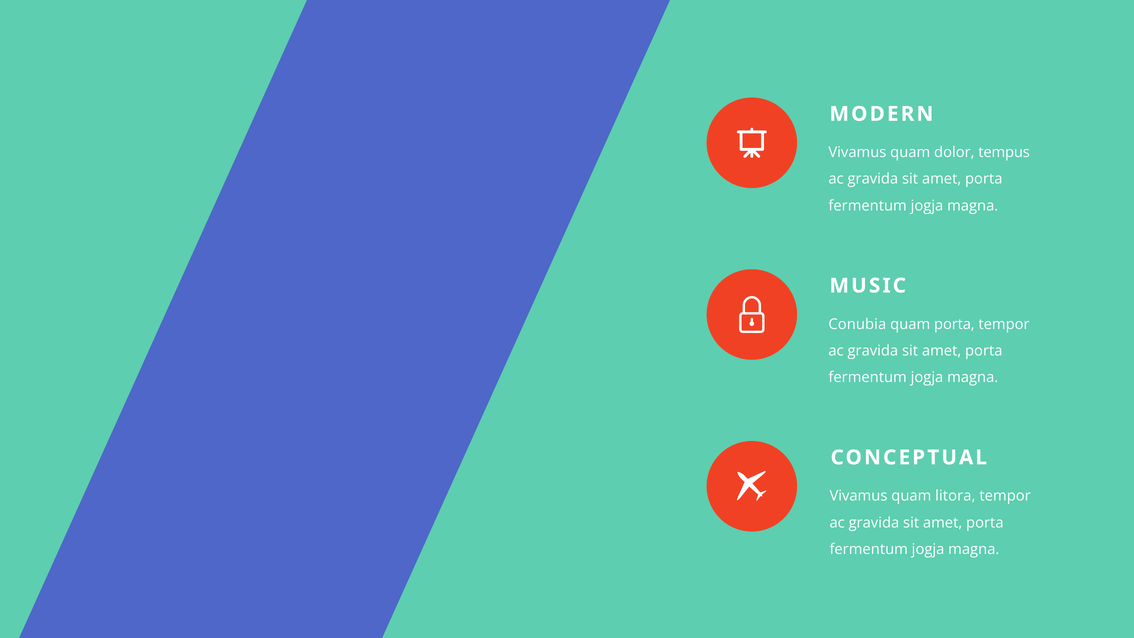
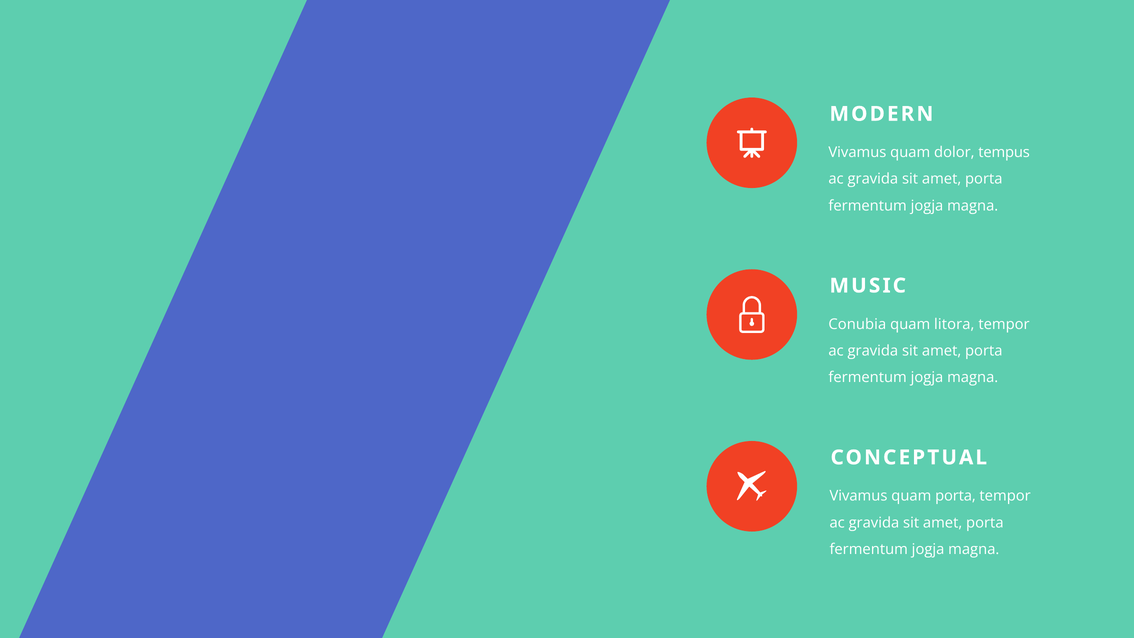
quam porta: porta -> litora (954, 324)
quam litora: litora -> porta (955, 496)
